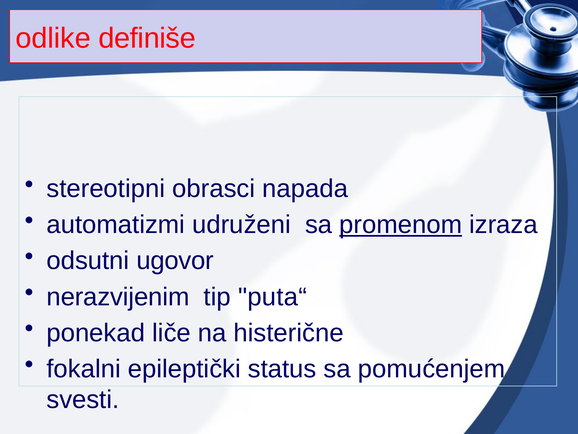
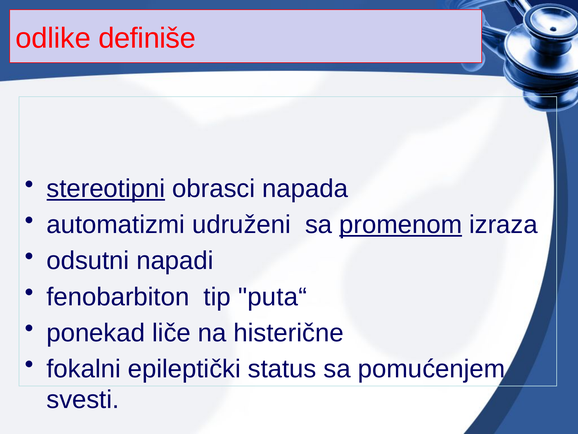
stereotipni underline: none -> present (106, 189)
ugovor: ugovor -> napadi (175, 261)
nerazvijenim: nerazvijenim -> fenobarbiton (118, 297)
